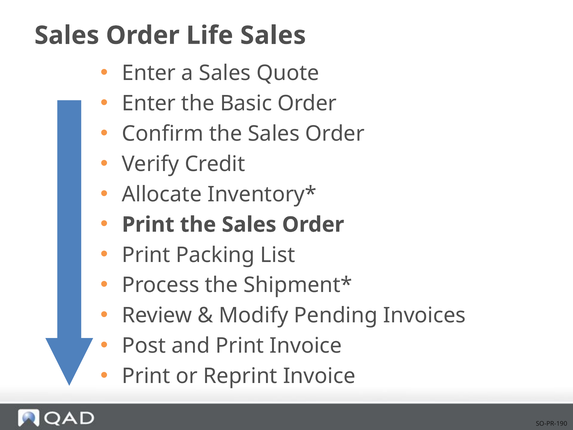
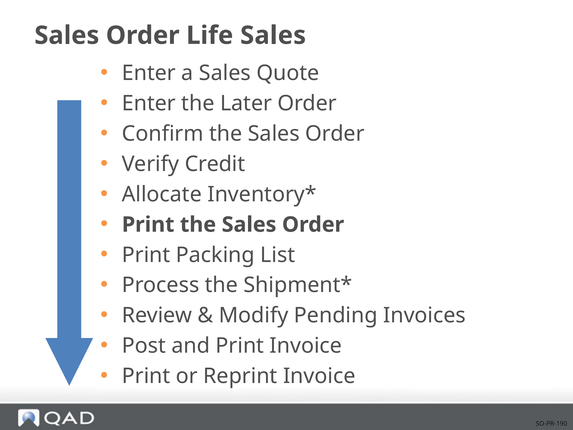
Basic: Basic -> Later (246, 103)
